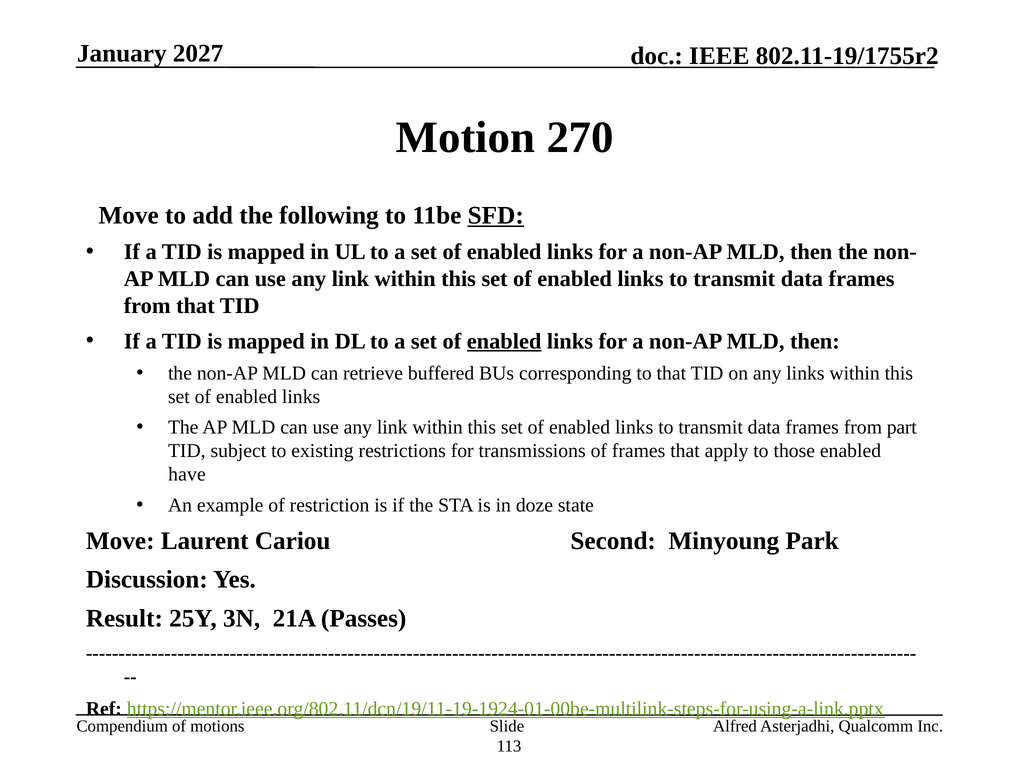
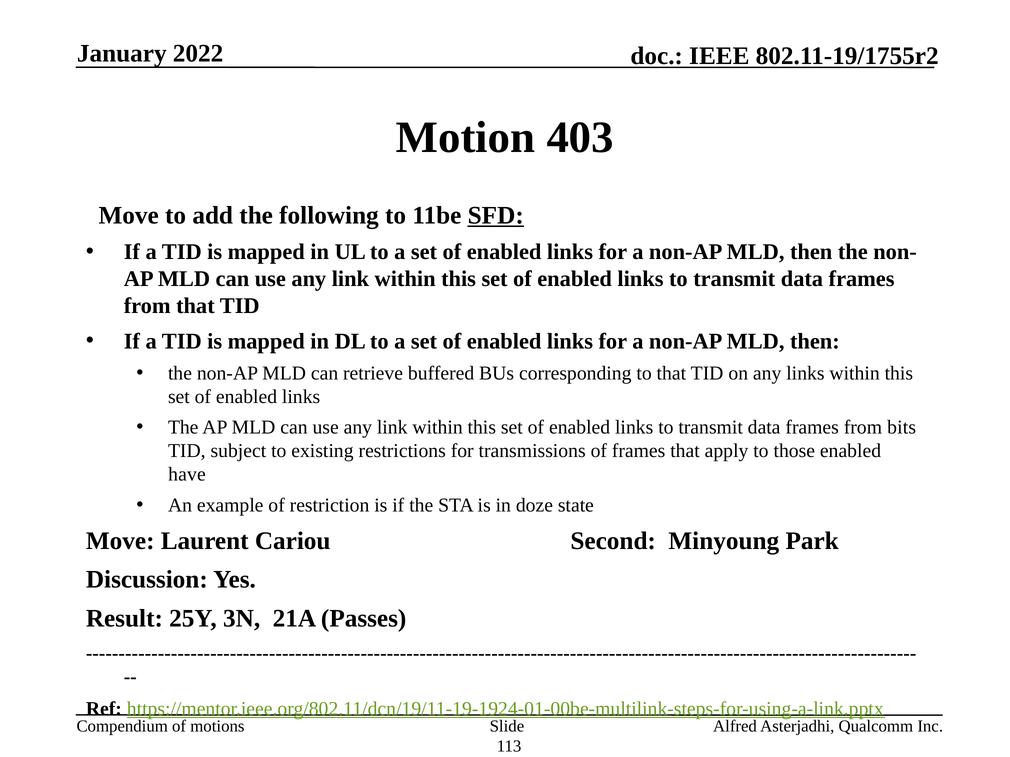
2027: 2027 -> 2022 (198, 54)
270: 270 -> 403 (580, 138)
enabled underline: present -> none (504, 341)
part: part -> bits (902, 428)
